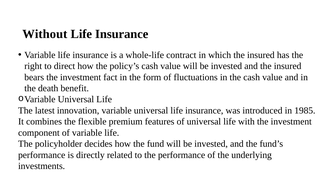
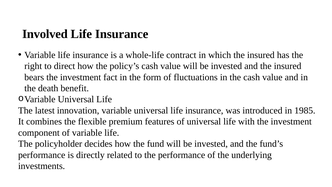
Without: Without -> Involved (45, 34)
